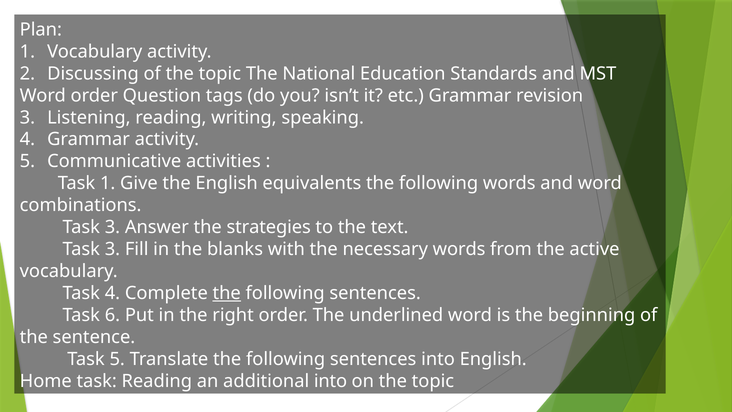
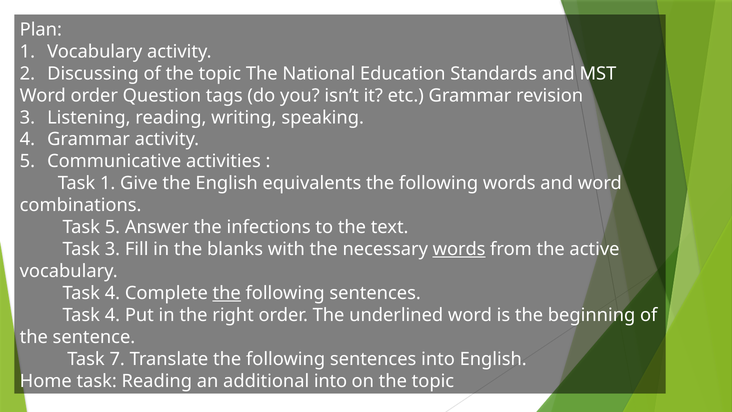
3: 3 -> 5 (112, 227)
strategies: strategies -> infections (269, 227)
words underline: none -> present (459, 249)
6: 6 -> 4 (112, 315)
Task 5: 5 -> 7 (117, 359)
